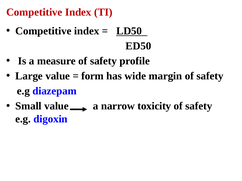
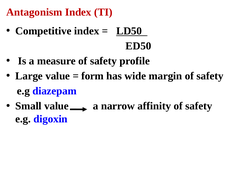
Competitive: Competitive -> Antagonism (34, 12)
toxicity: toxicity -> affinity (154, 106)
